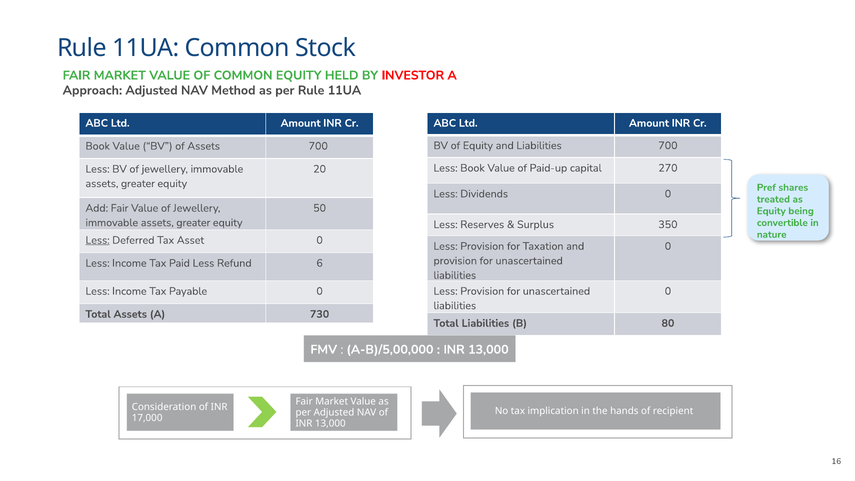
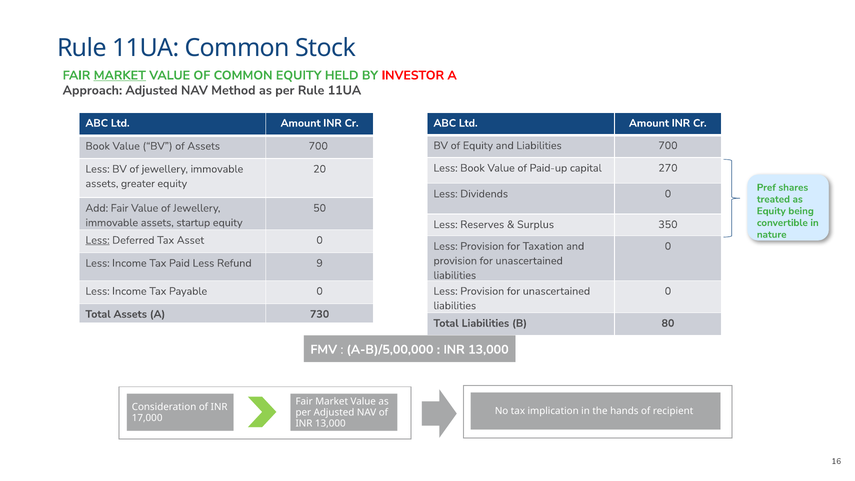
MARKET underline: none -> present (120, 75)
greater: greater -> startup (193, 223)
6: 6 -> 9 (320, 263)
